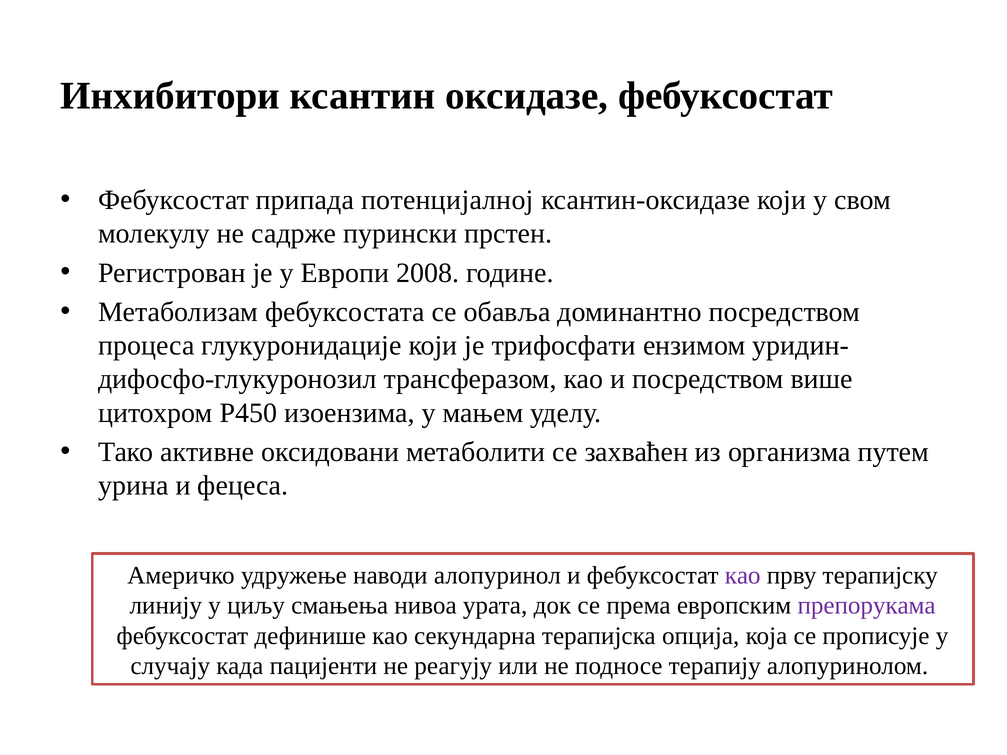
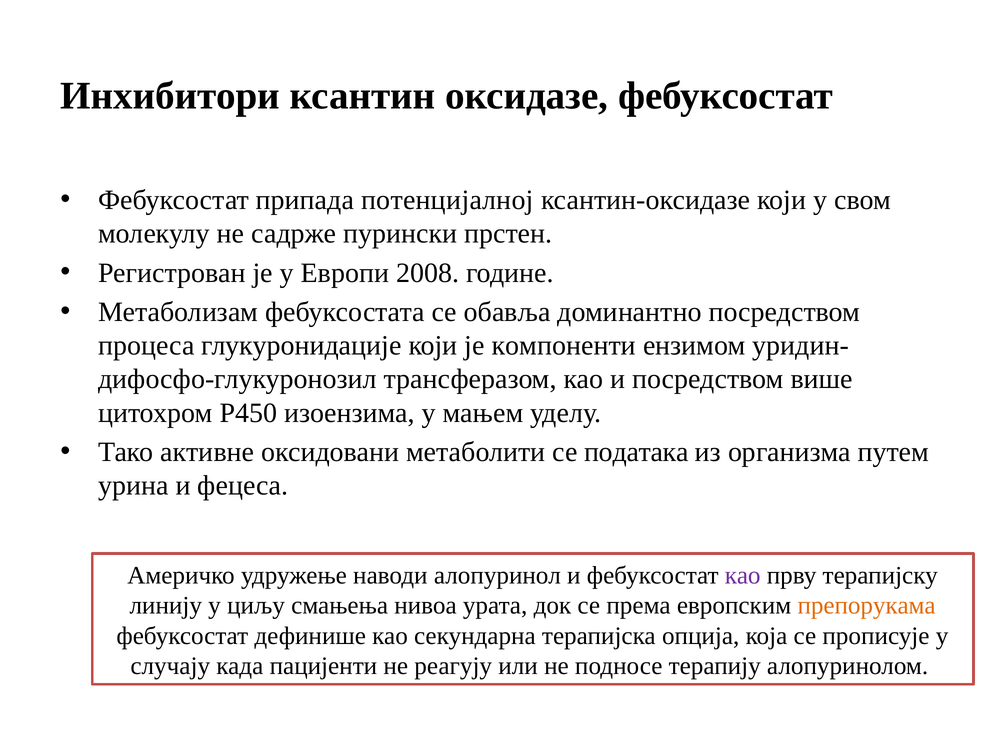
трифосфати: трифосфати -> компоненти (564, 346)
захваћен: захваћен -> података (636, 452)
препорукама colour: purple -> orange (867, 606)
